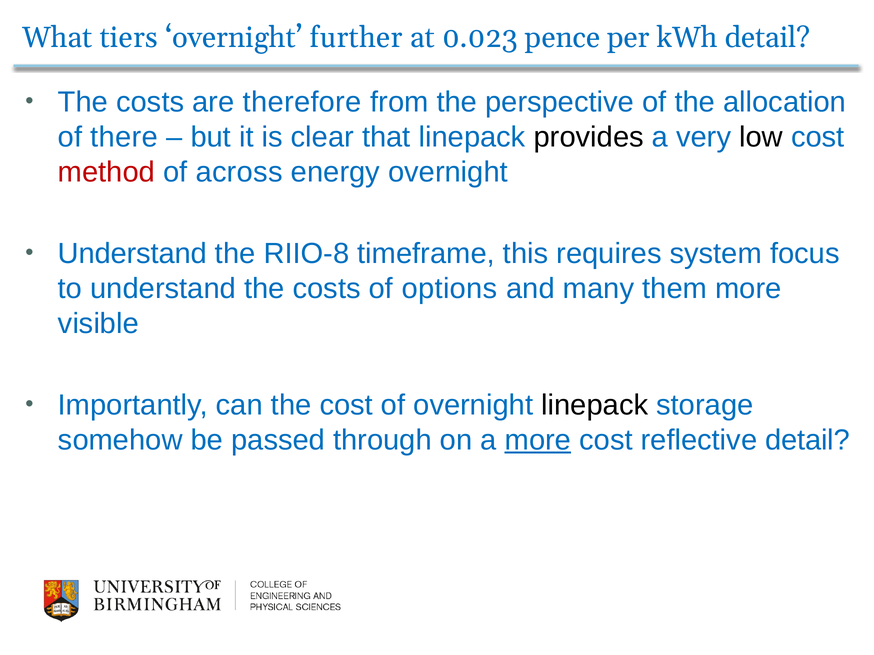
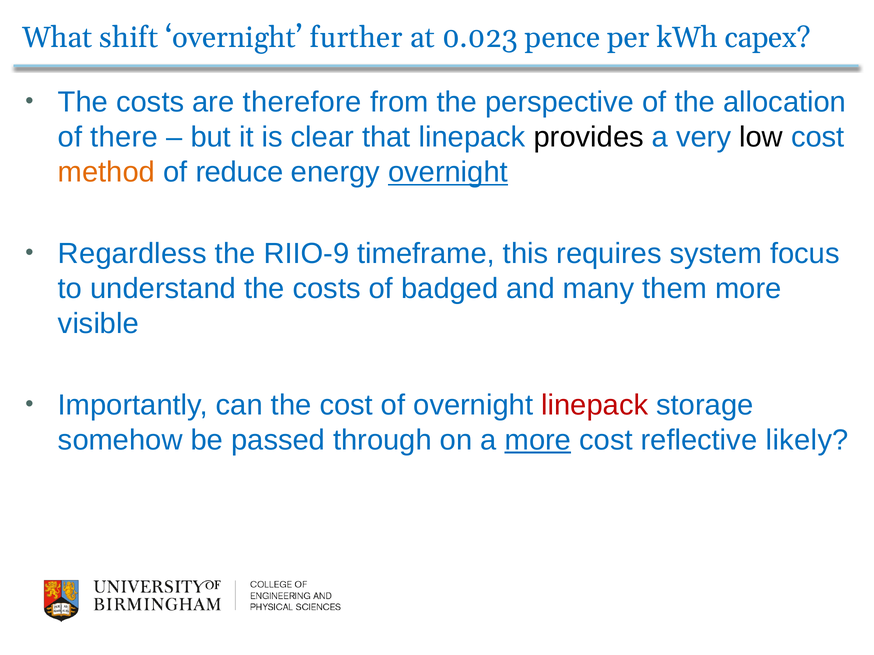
tiers: tiers -> shift (129, 38)
kWh detail: detail -> capex (768, 38)
method colour: red -> orange (107, 172)
across: across -> reduce (239, 172)
overnight underline: none -> present (448, 172)
Understand: Understand -> Regardless (132, 254)
RIIO-8: RIIO-8 -> RIIO-9 (306, 254)
options: options -> badged (450, 289)
linepack colour: black -> red (595, 405)
reflective detail: detail -> likely (807, 440)
